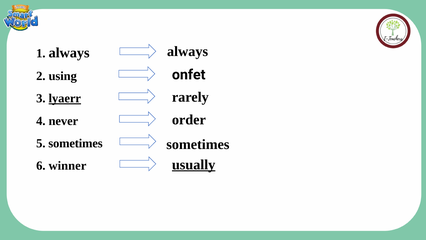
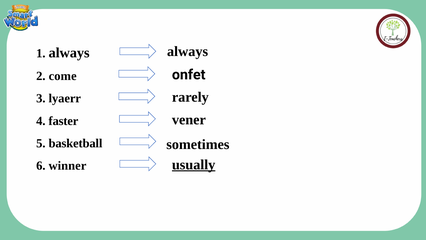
using: using -> come (63, 76)
lyaerr underline: present -> none (65, 98)
order: order -> vener (189, 120)
never: never -> faster (63, 121)
5 sometimes: sometimes -> basketball (75, 143)
